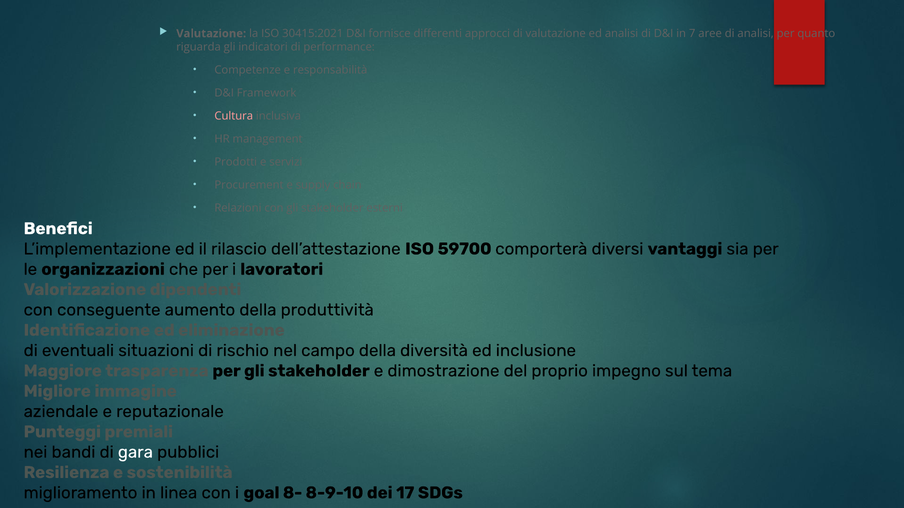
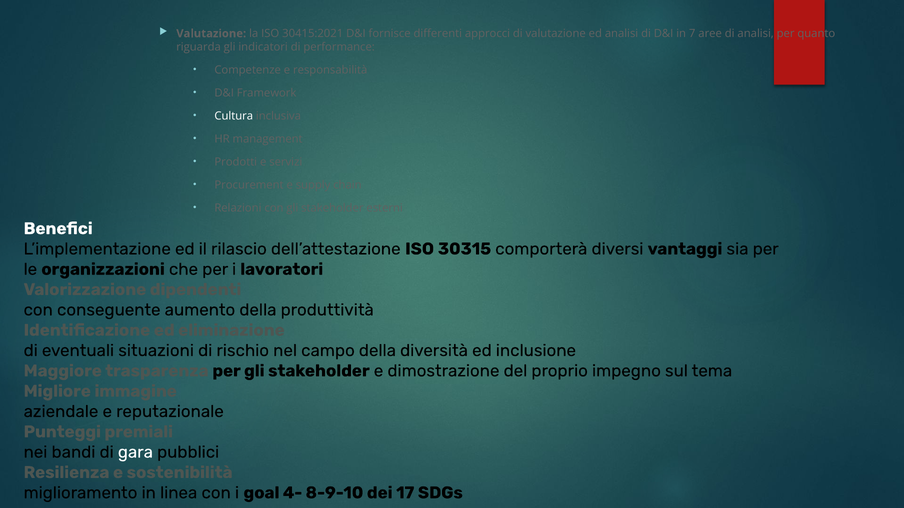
Cultura colour: pink -> white (234, 116)
59700: 59700 -> 30315 (465, 249)
8-: 8- -> 4- (293, 493)
